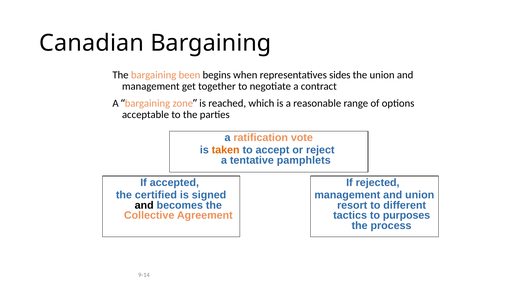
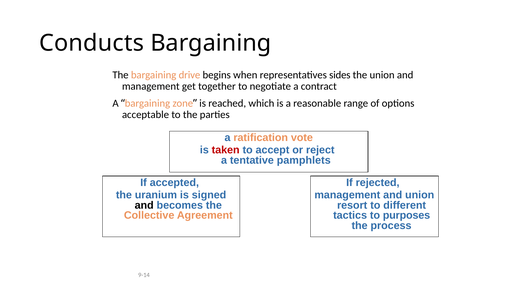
Canadian: Canadian -> Conducts (92, 43)
been: been -> drive (189, 75)
taken colour: orange -> red (226, 150)
certified: certified -> uranium (156, 195)
